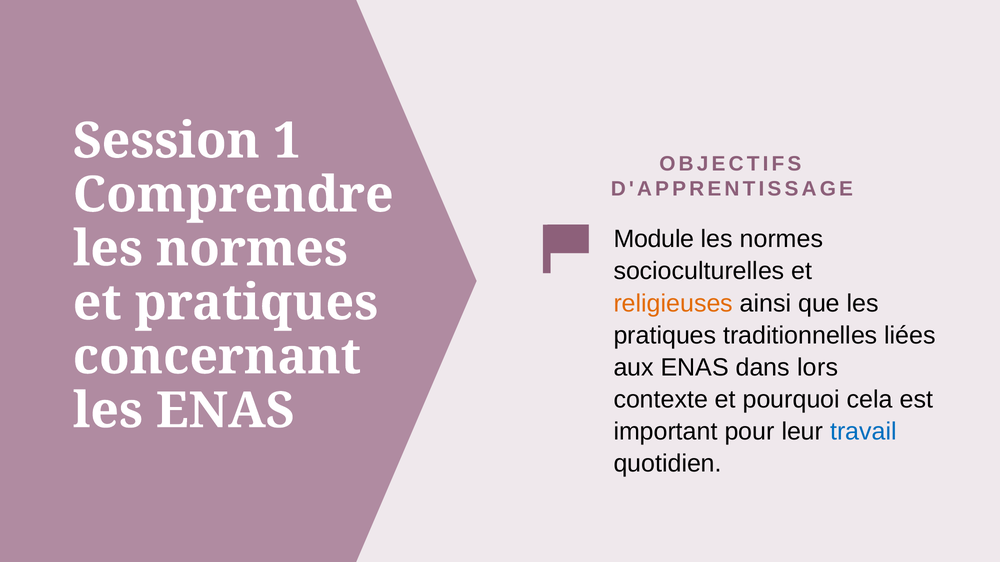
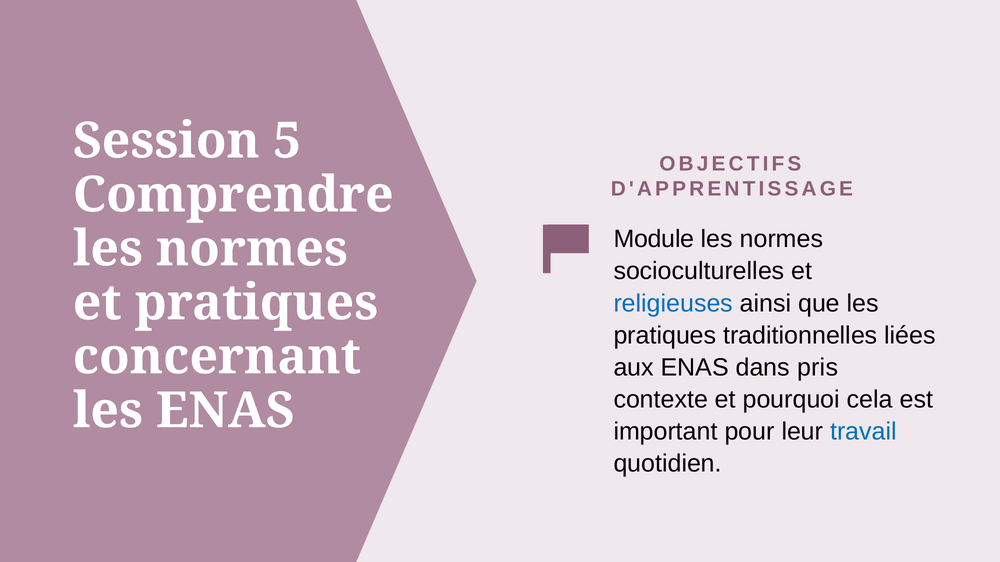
1: 1 -> 5 (287, 141)
religieuses colour: orange -> blue (673, 304)
lors: lors -> pris (818, 368)
